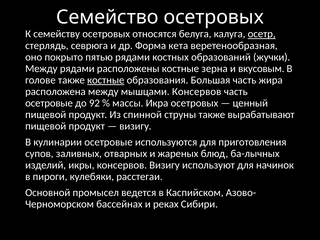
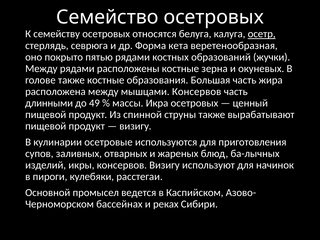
вкусовым: вкусовым -> окуневых (261, 69)
костные underline: present -> none (106, 80)
осетровые: осетровые -> длинными (49, 103)
92: 92 -> 49 (94, 103)
